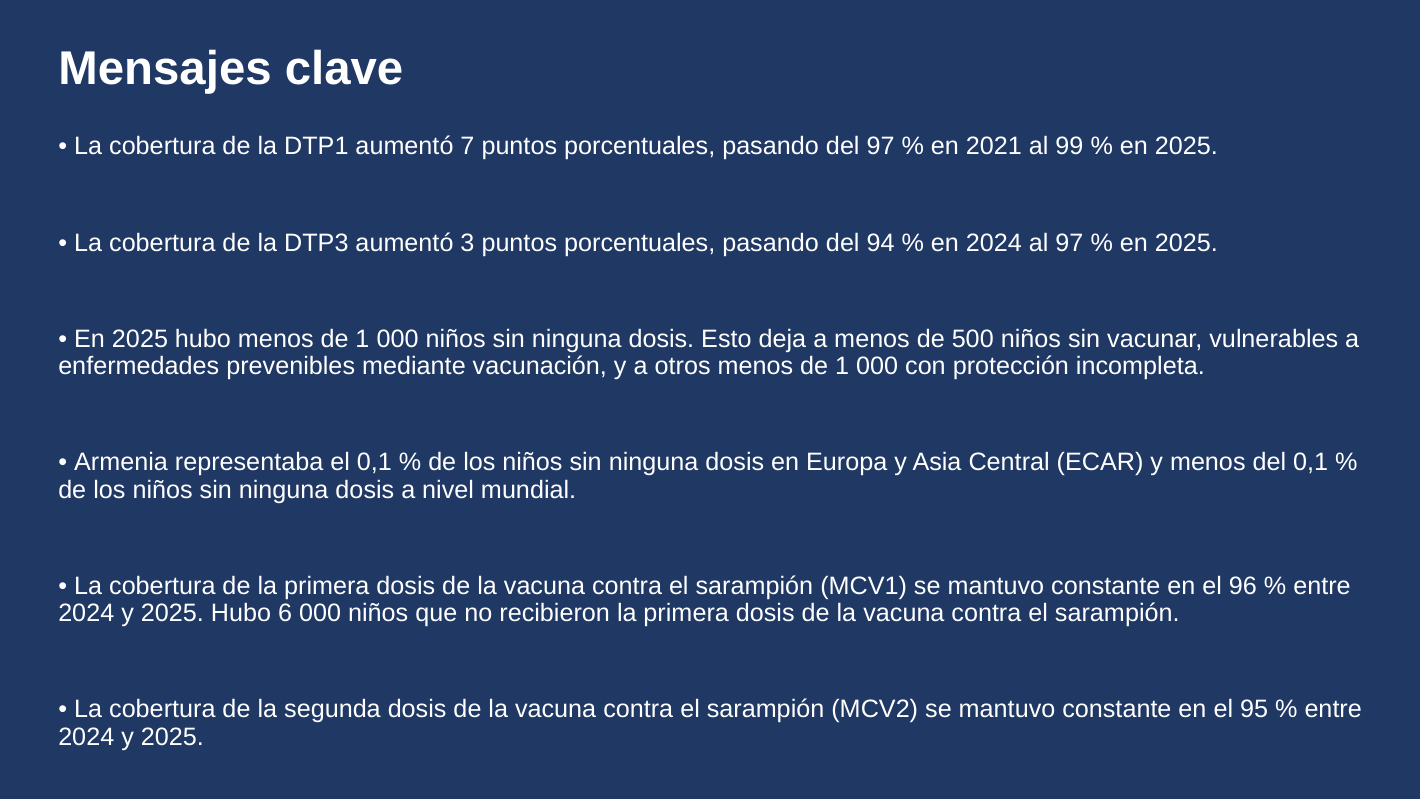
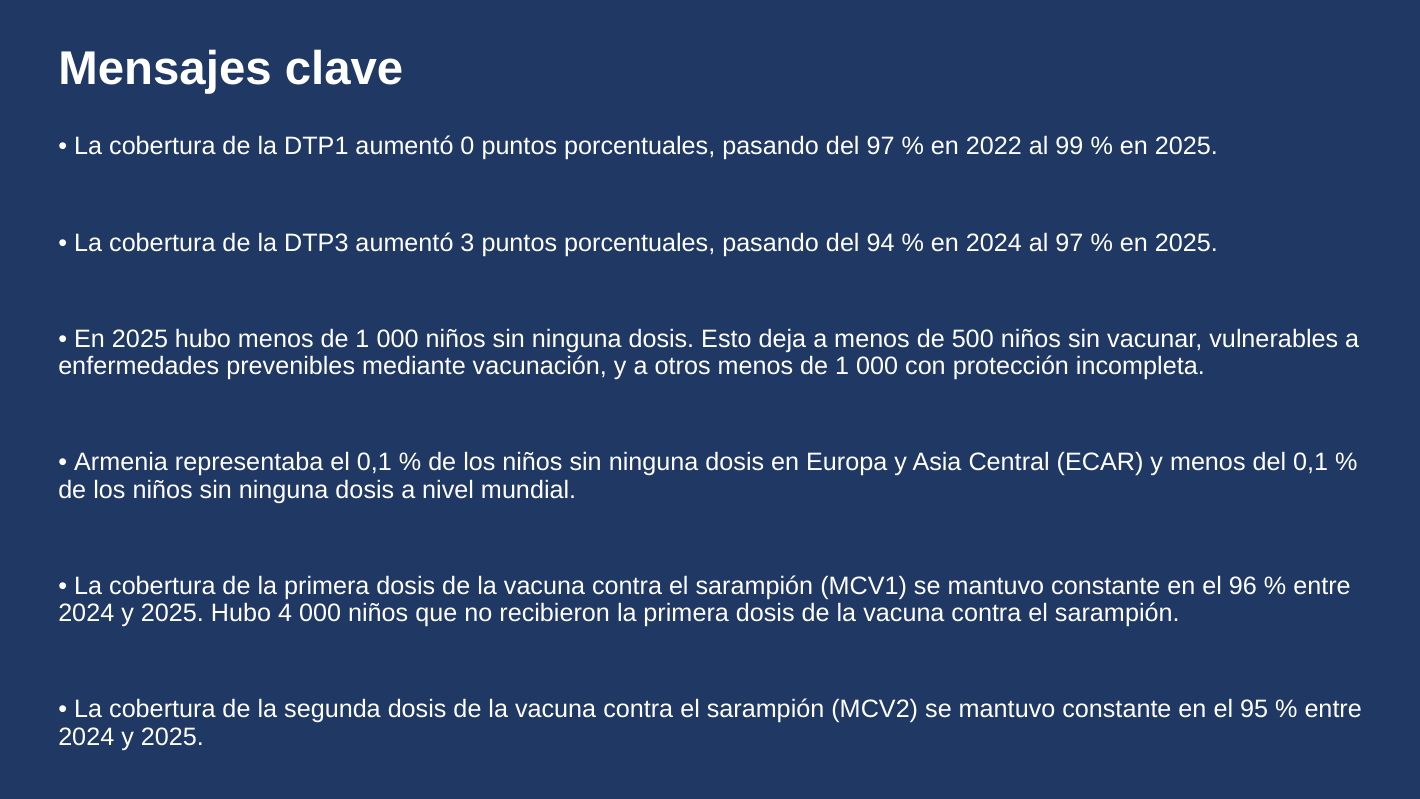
7: 7 -> 0 (467, 146)
2021: 2021 -> 2022 (994, 146)
6: 6 -> 4 (285, 613)
